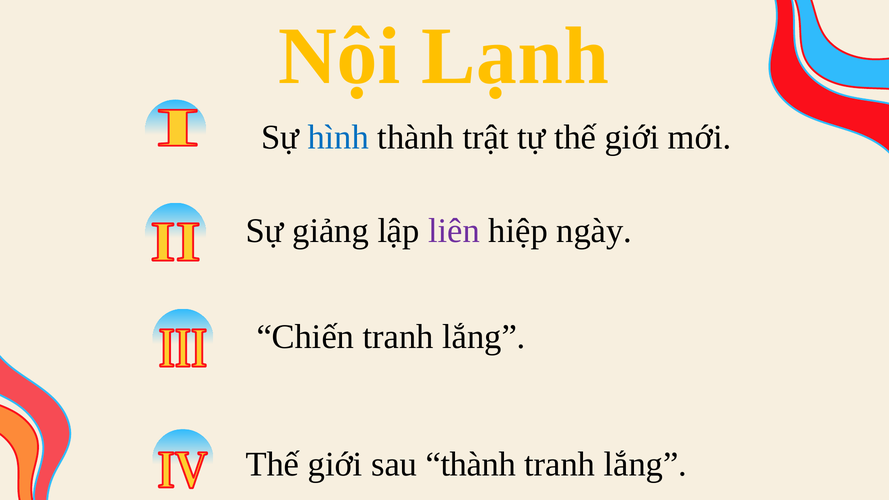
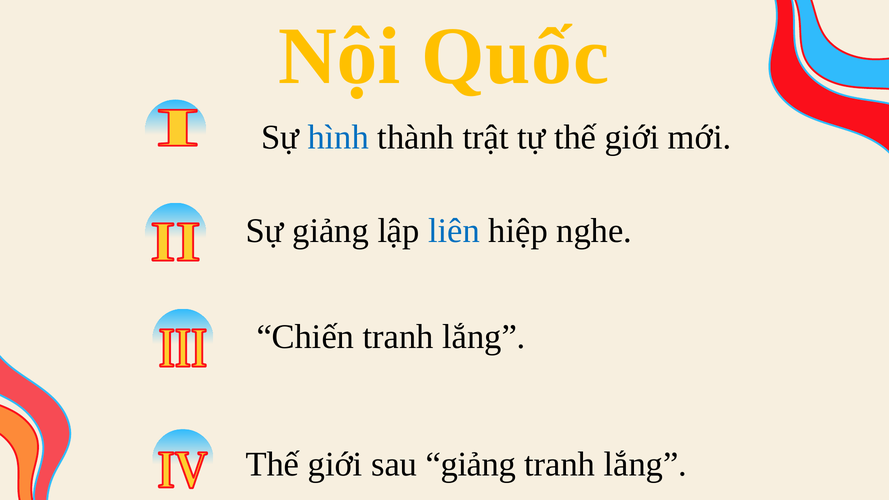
Lạnh: Lạnh -> Quốc (515, 56)
liên colour: purple -> blue (454, 231)
ngày: ngày -> nghe (594, 231)
sau thành: thành -> giảng (471, 465)
